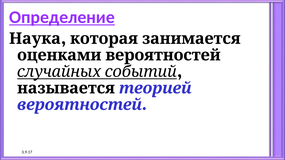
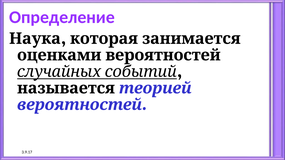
Определение underline: present -> none (62, 17)
